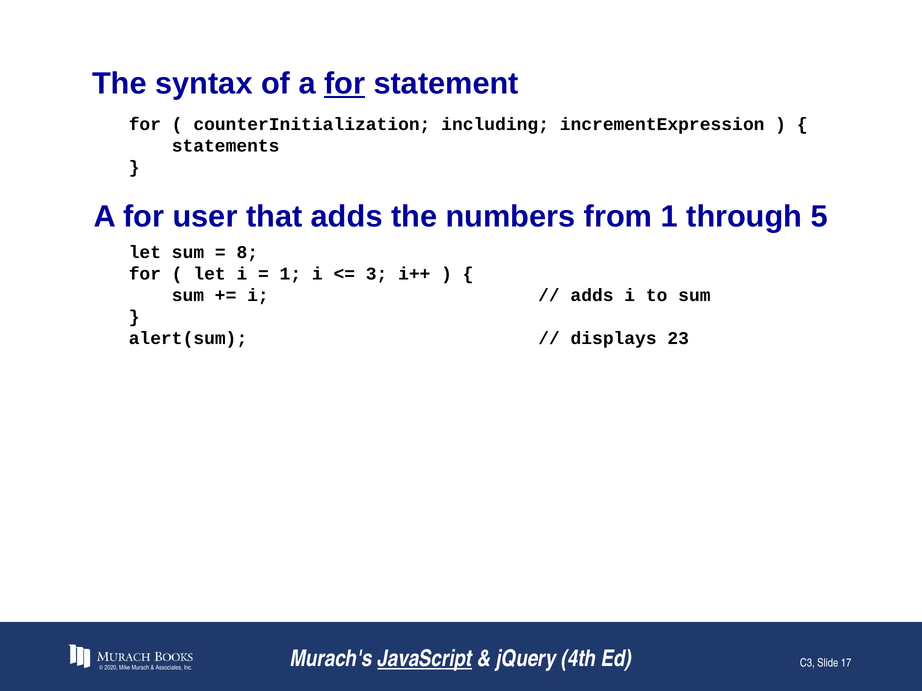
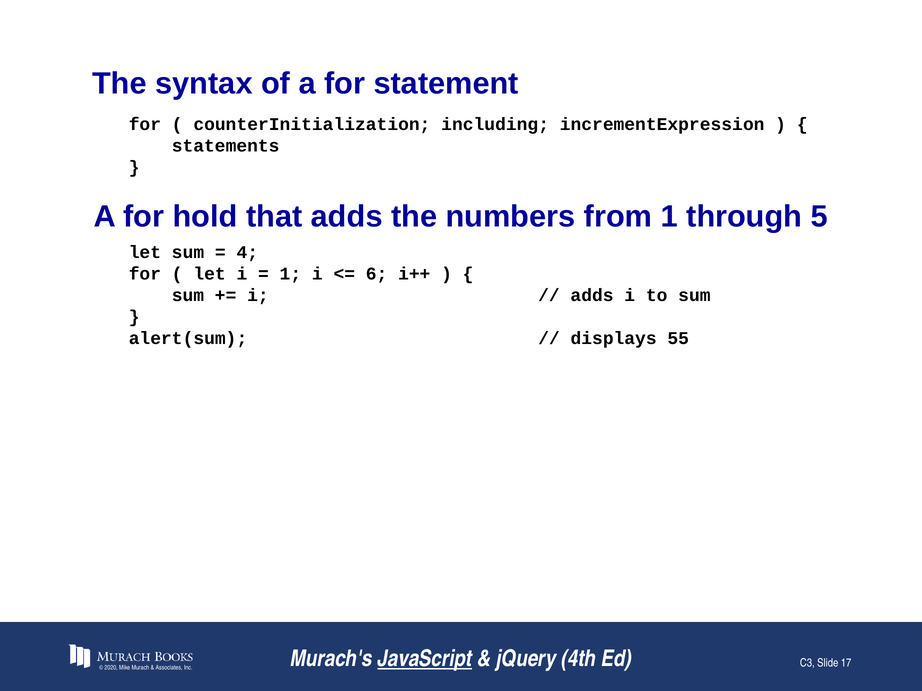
for underline: present -> none (345, 84)
user: user -> hold (205, 217)
8: 8 -> 4 (247, 253)
3: 3 -> 6 (377, 274)
23: 23 -> 55 (678, 339)
